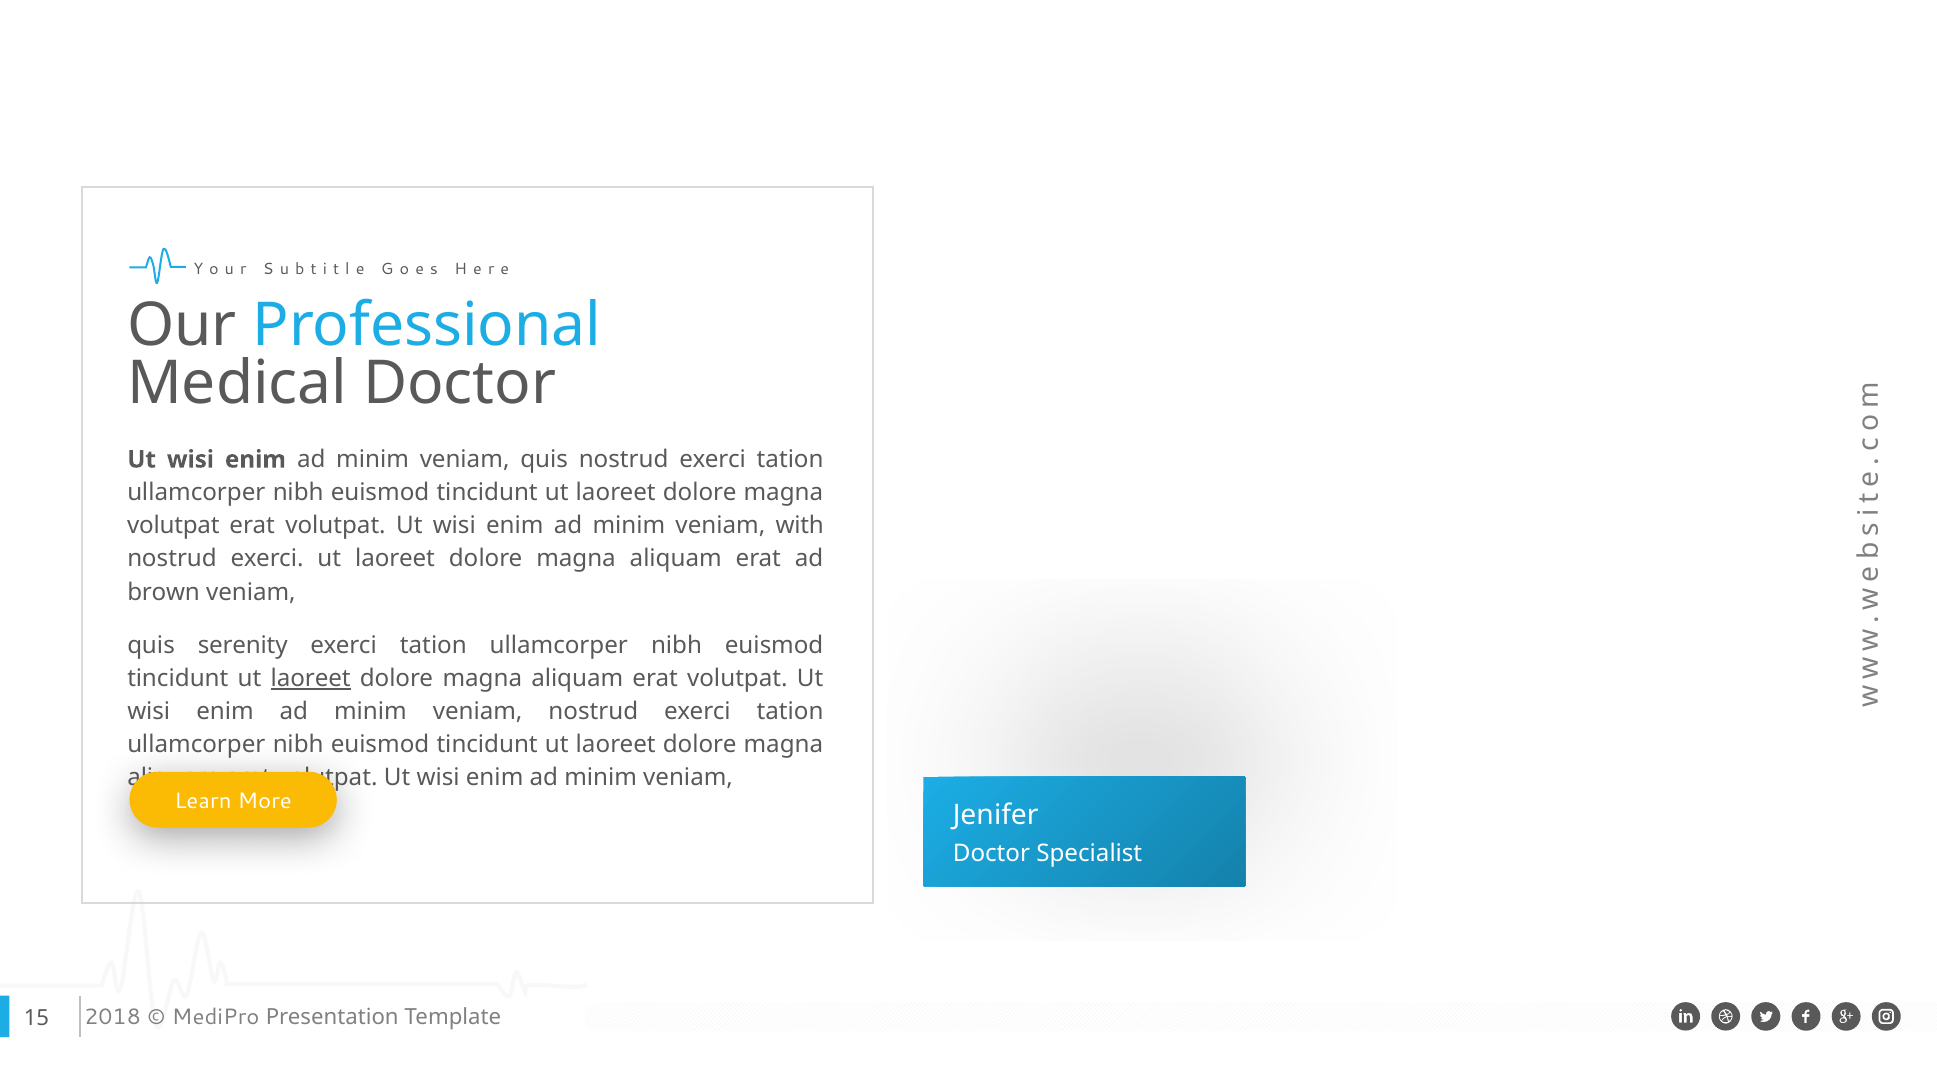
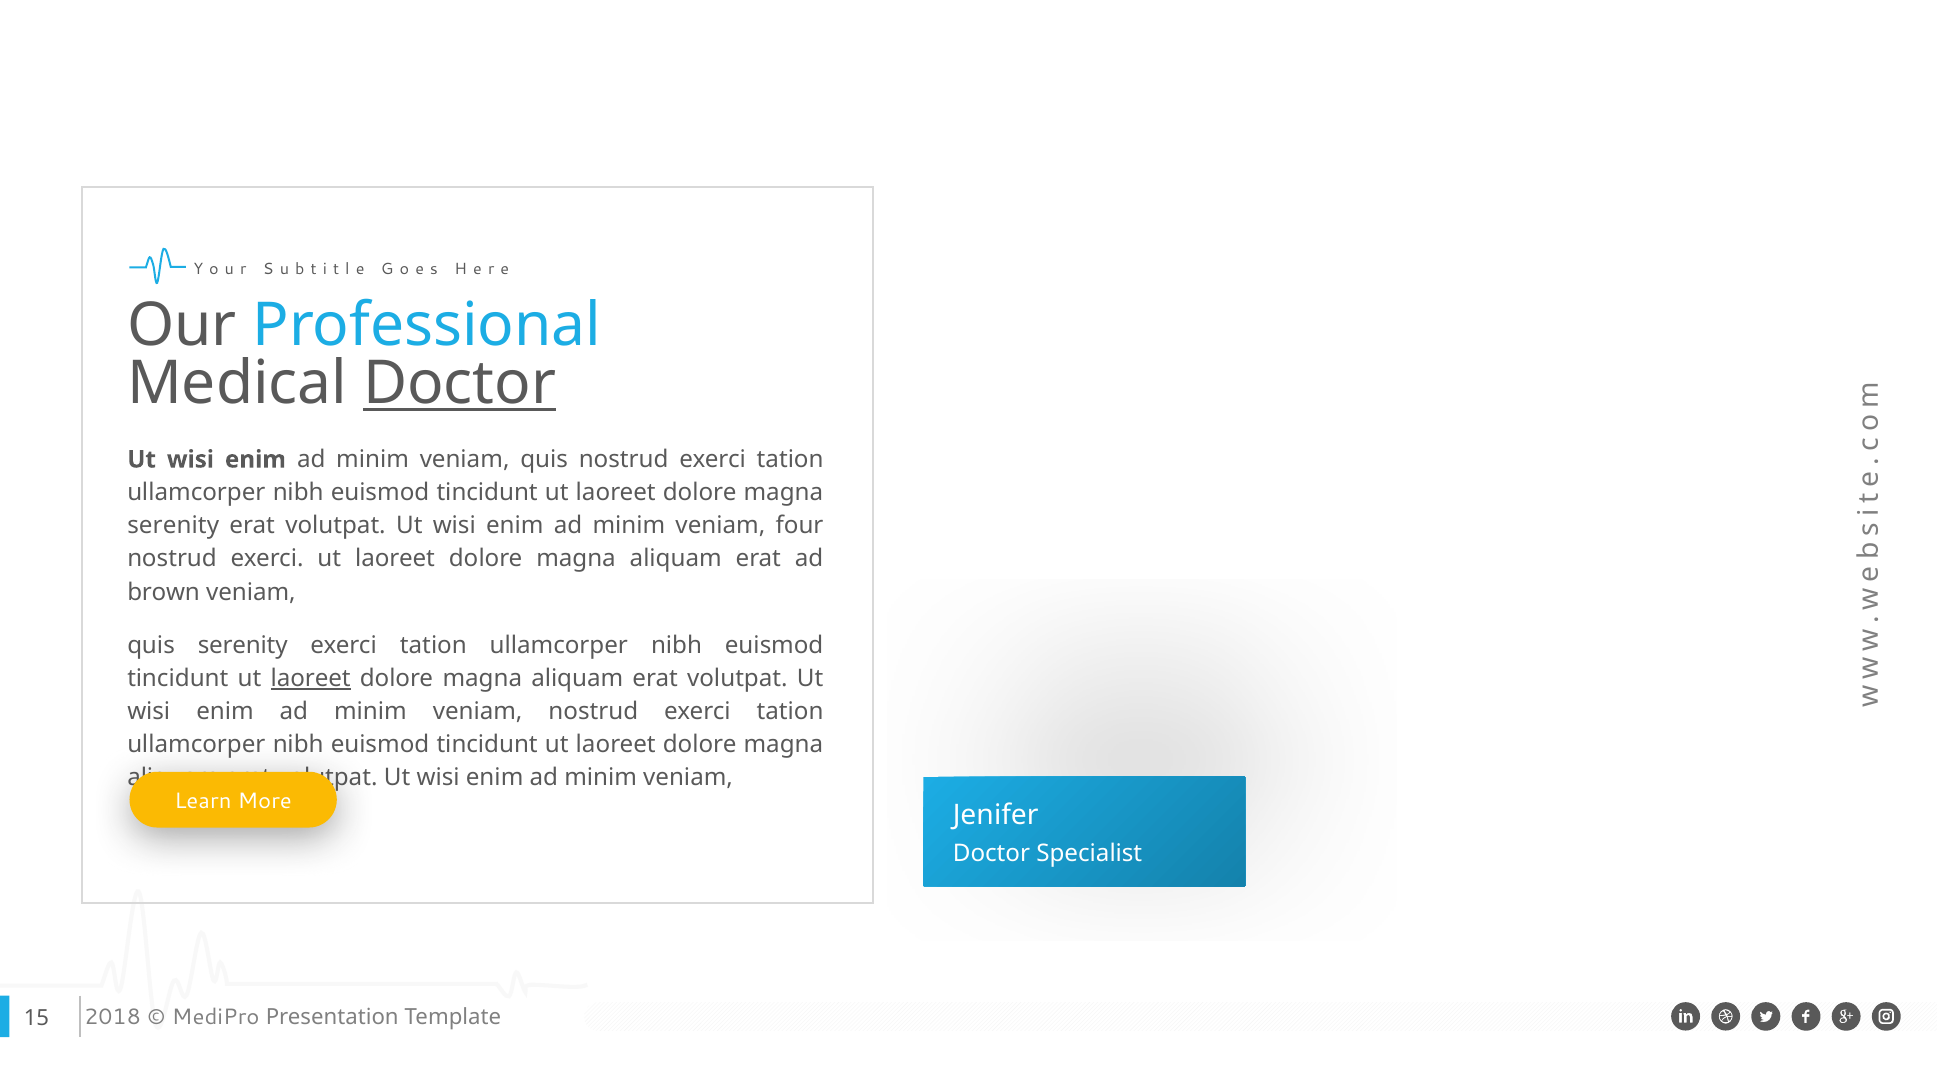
Doctor underline: none -> present (460, 383)
volutpat: volutpat -> serenity (173, 526)
with: with -> four (800, 526)
